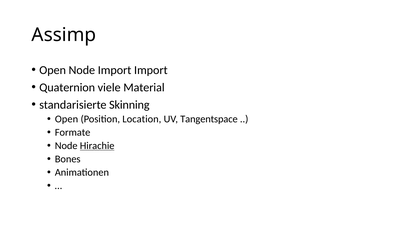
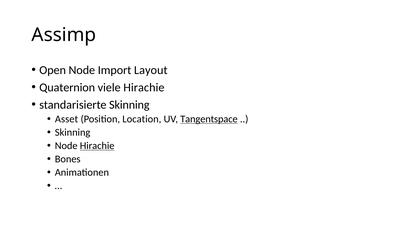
Import Import: Import -> Layout (151, 70)
viele Material: Material -> Hirachie (144, 87)
Open: Open -> Asset (67, 119)
Tangentspace underline: none -> present (209, 119)
Formate: Formate -> Skinning (73, 132)
